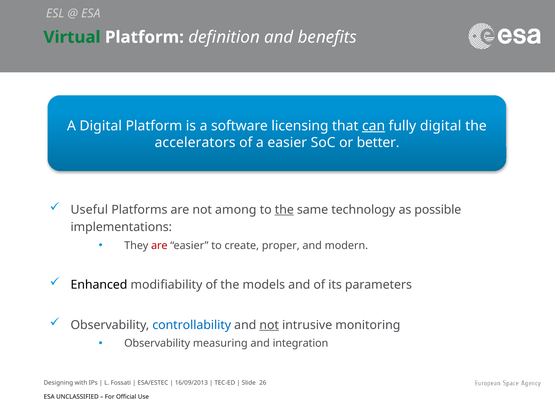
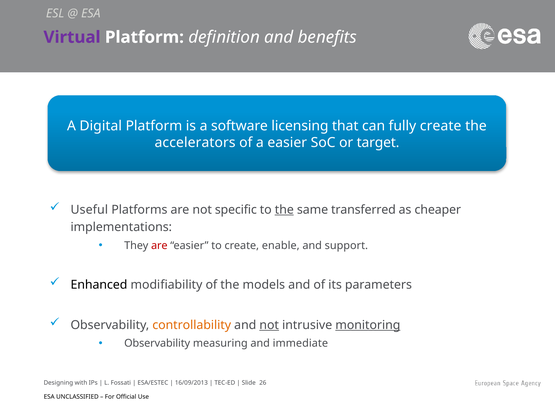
Virtual colour: green -> purple (72, 37)
can underline: present -> none (374, 126)
fully digital: digital -> create (441, 126)
better: better -> target (378, 143)
among: among -> specific (236, 210)
technology: technology -> transferred (363, 210)
possible: possible -> cheaper (438, 210)
proper: proper -> enable (281, 246)
modern: modern -> support (346, 246)
controllability colour: blue -> orange (192, 325)
monitoring underline: none -> present (368, 325)
integration: integration -> immediate (300, 344)
